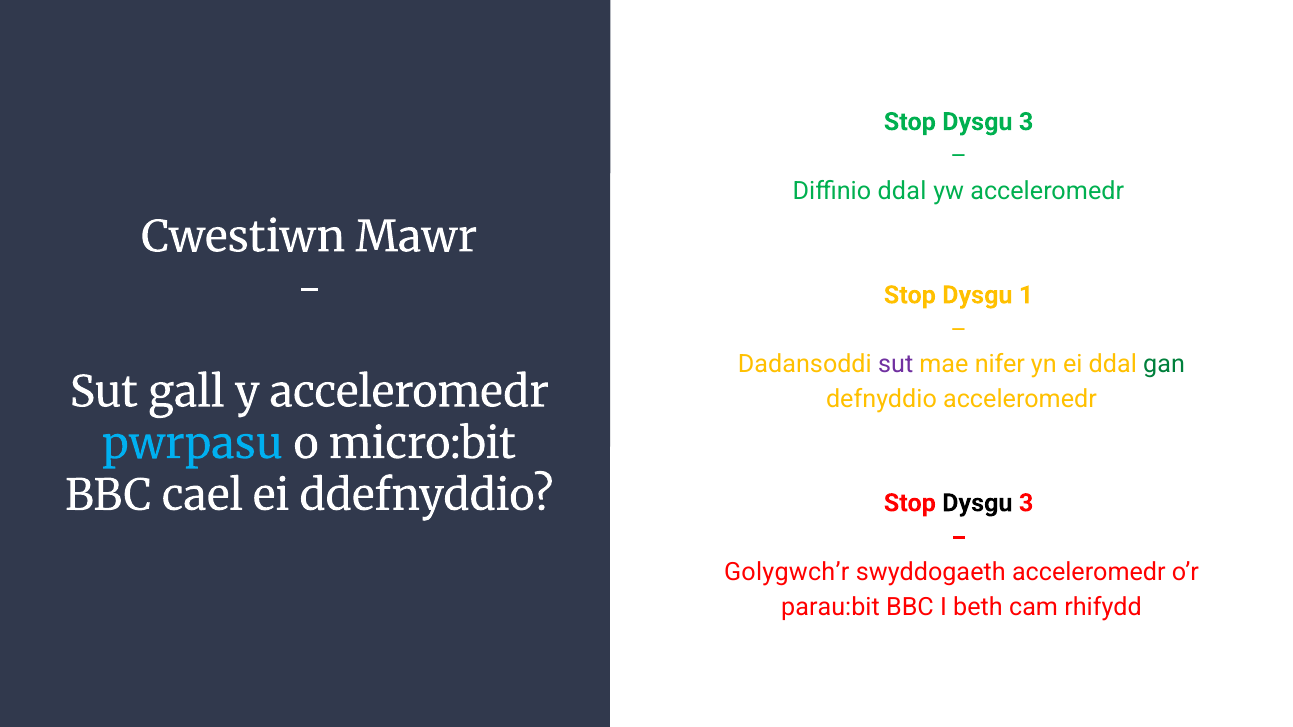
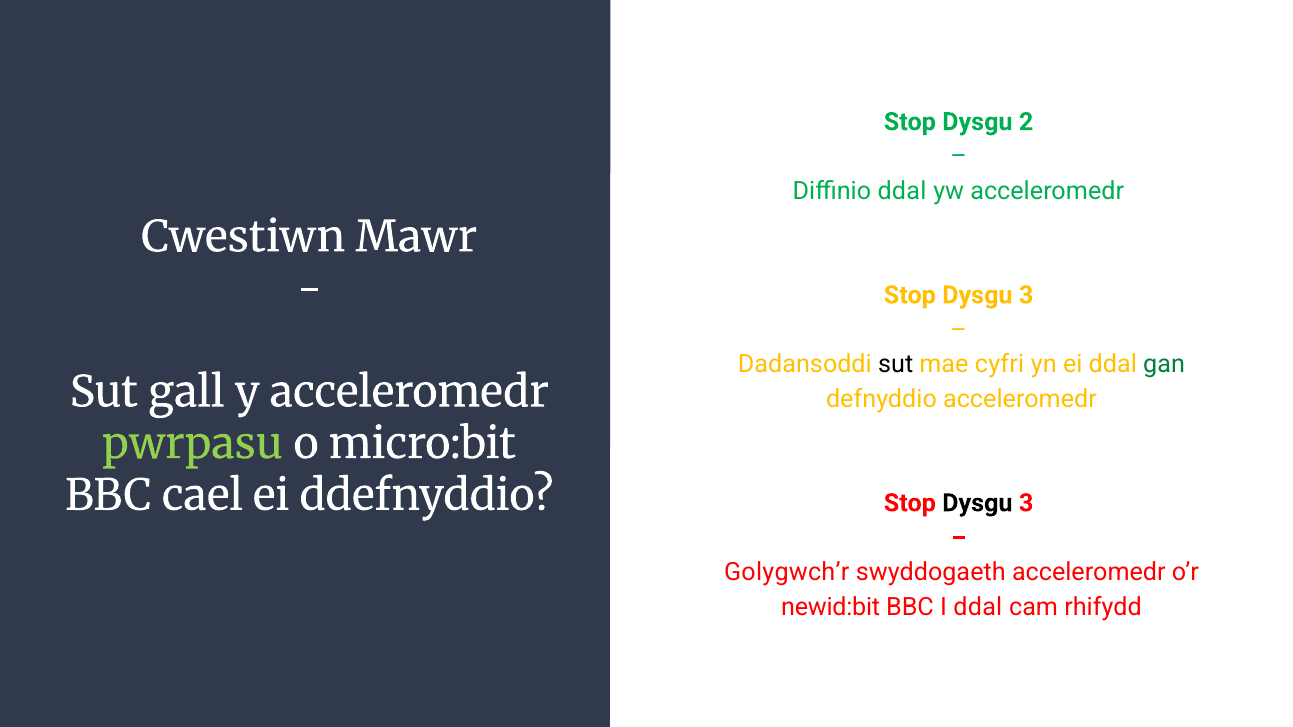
3: 3 -> 2 (1026, 122)
1: 1 -> 3 (1026, 295)
sut colour: purple -> black (896, 365)
nifer: nifer -> cyfri (1000, 365)
pwrpasu colour: light blue -> light green (193, 444)
parau:bit: parau:bit -> newid:bit (831, 607)
I beth: beth -> ddal (978, 607)
